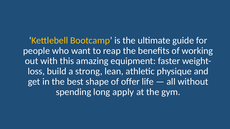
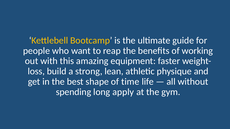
offer: offer -> time (130, 82)
